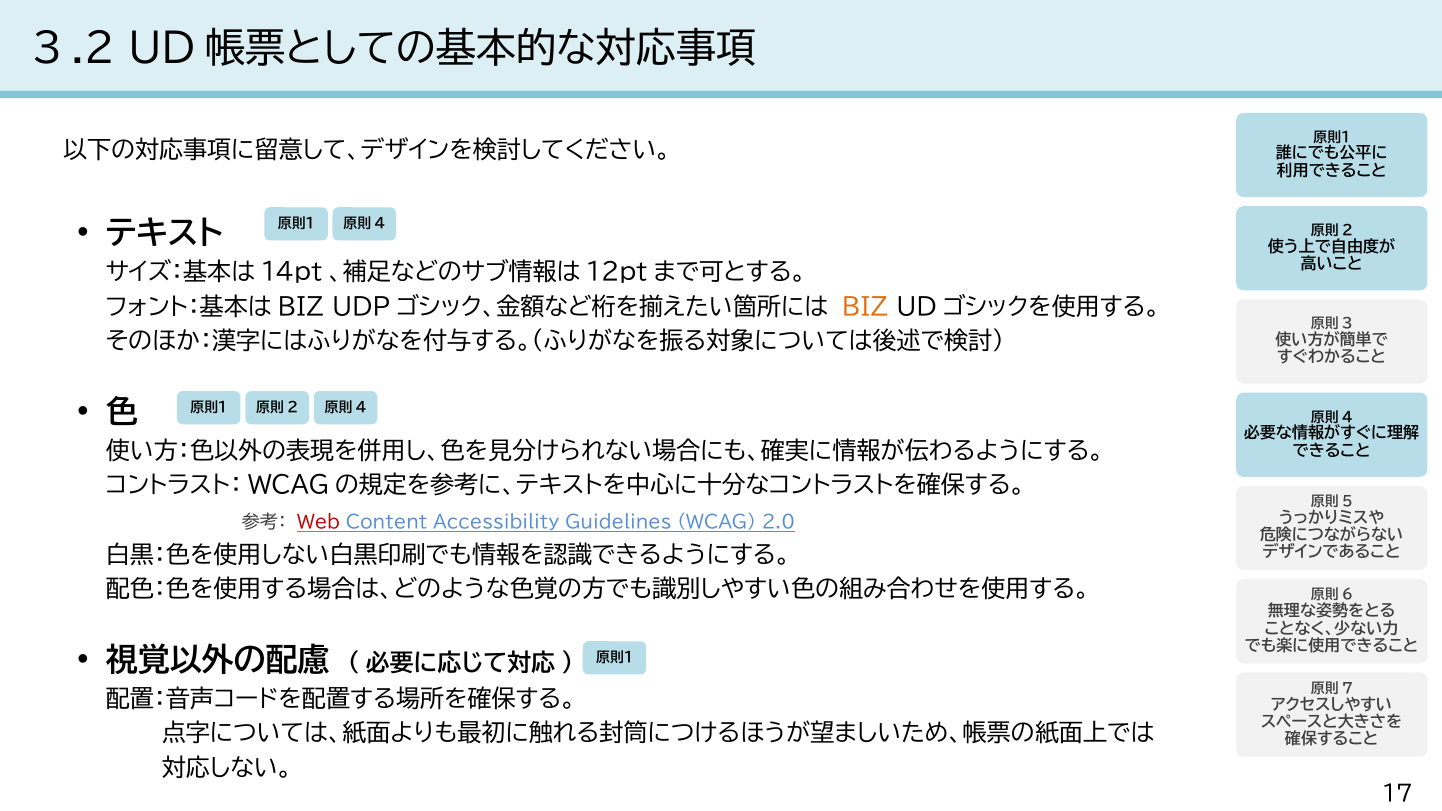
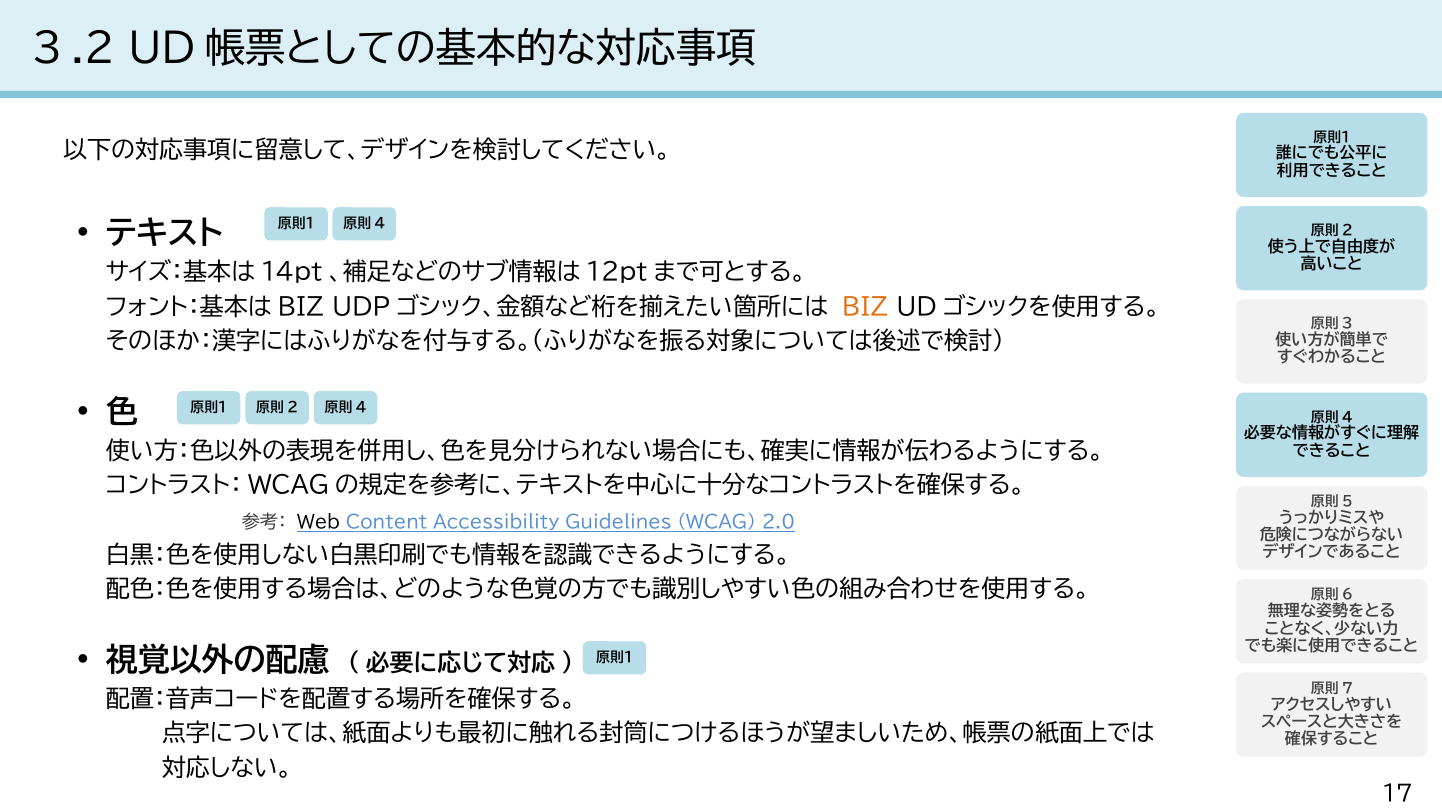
Web colour: red -> black (319, 523)
